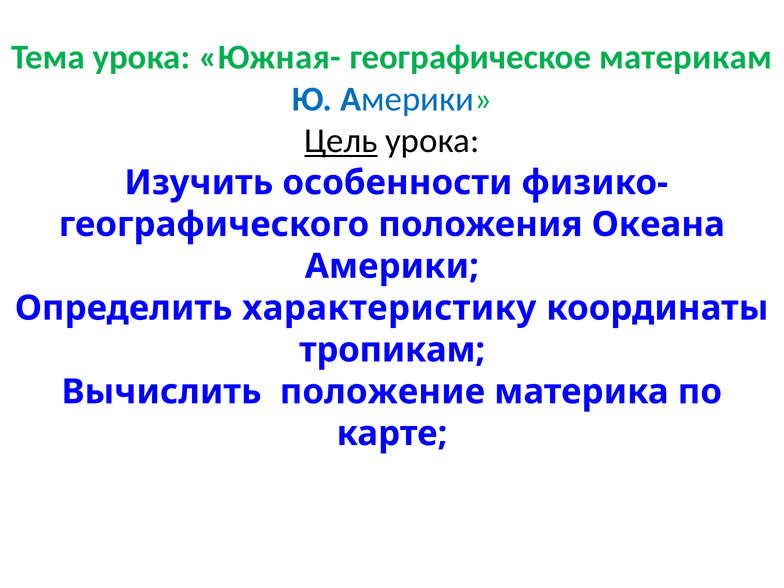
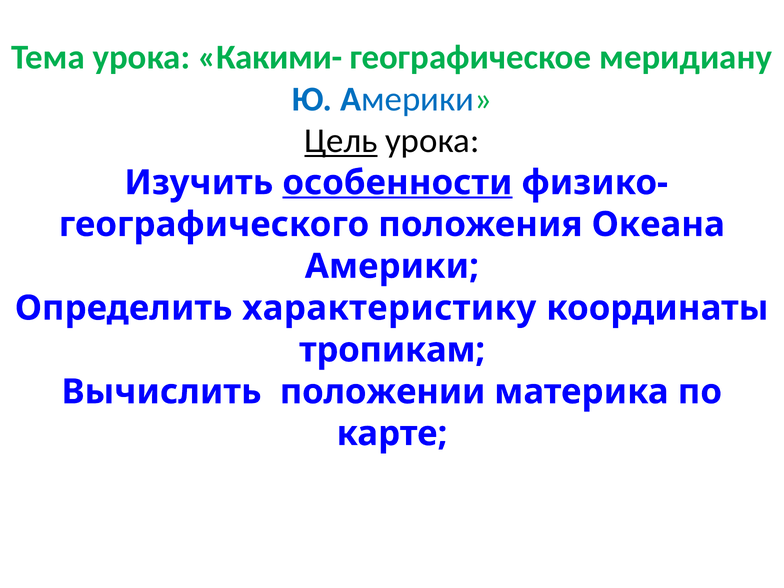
Южная-: Южная- -> Какими- (270, 57)
материкам: материкам -> меридиану (686, 57)
особенности underline: none -> present (397, 183)
положение: положение -> положении (383, 392)
